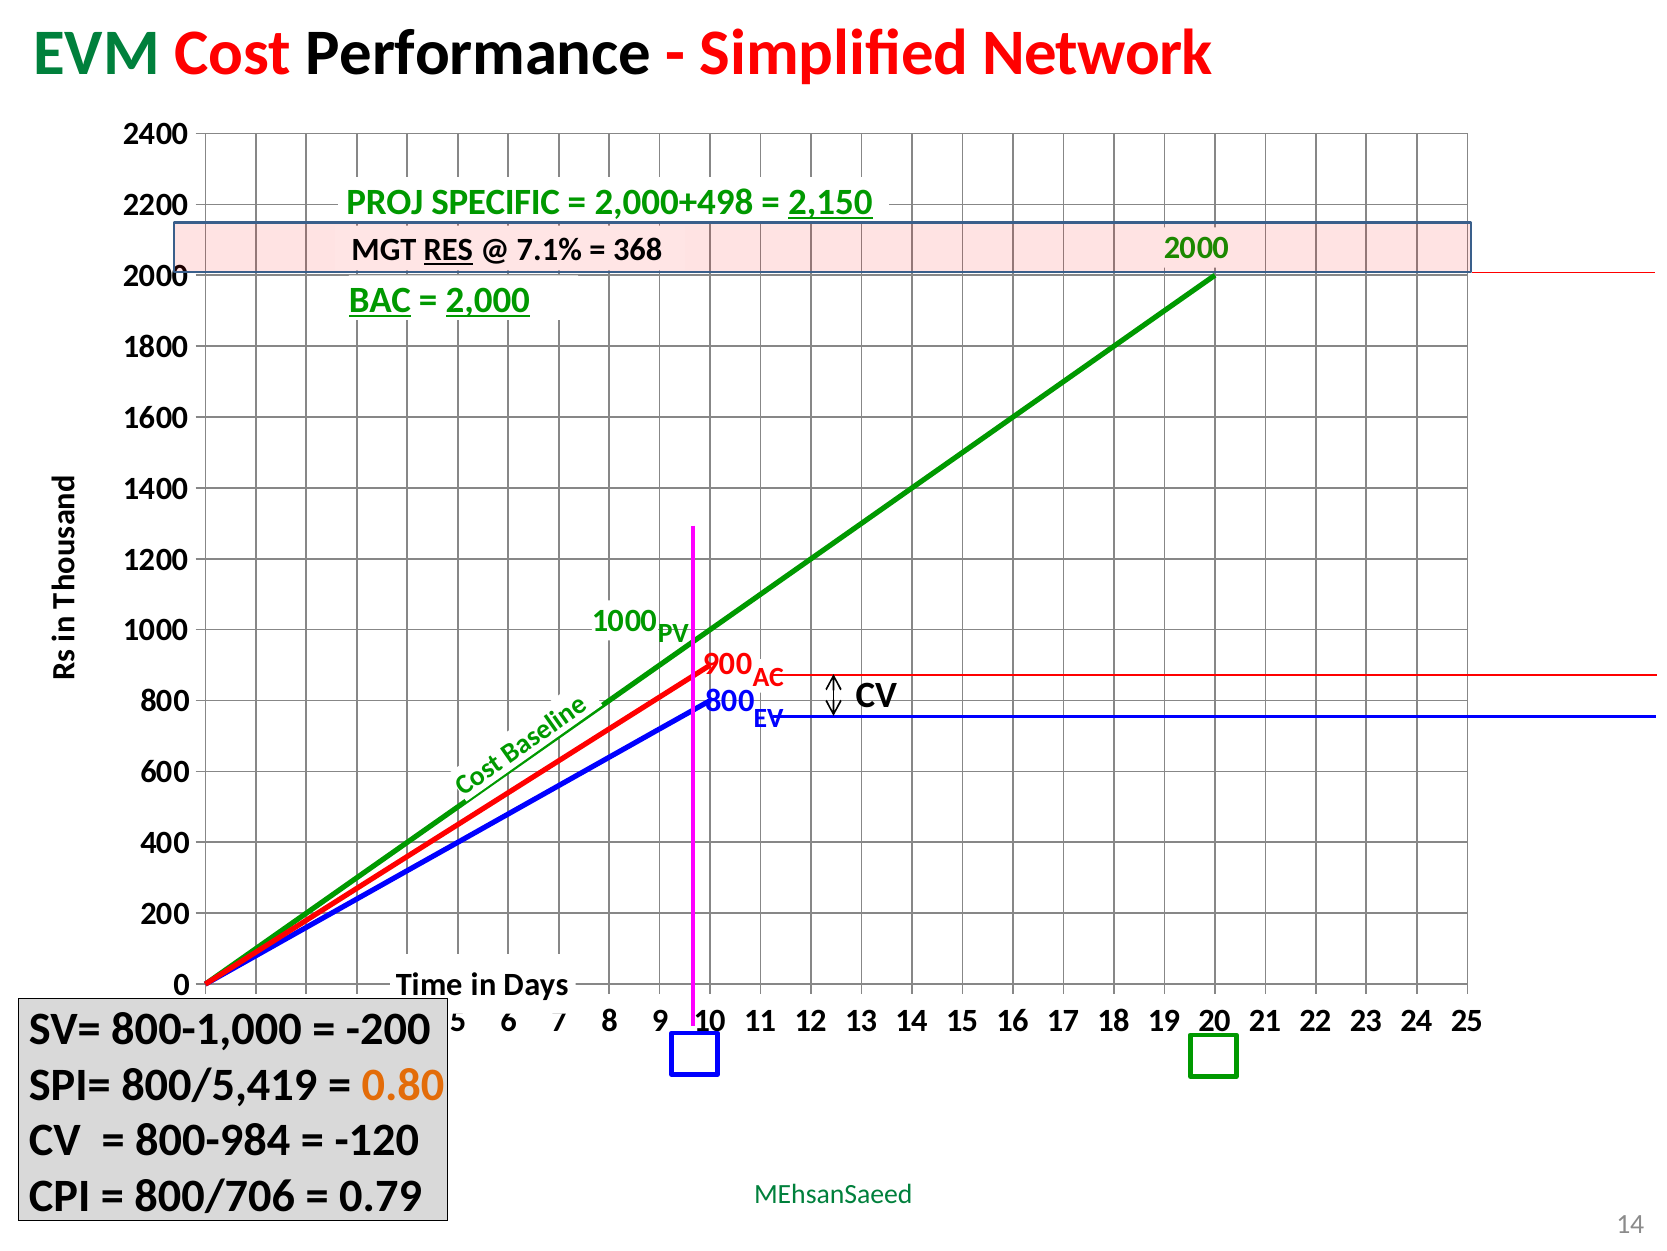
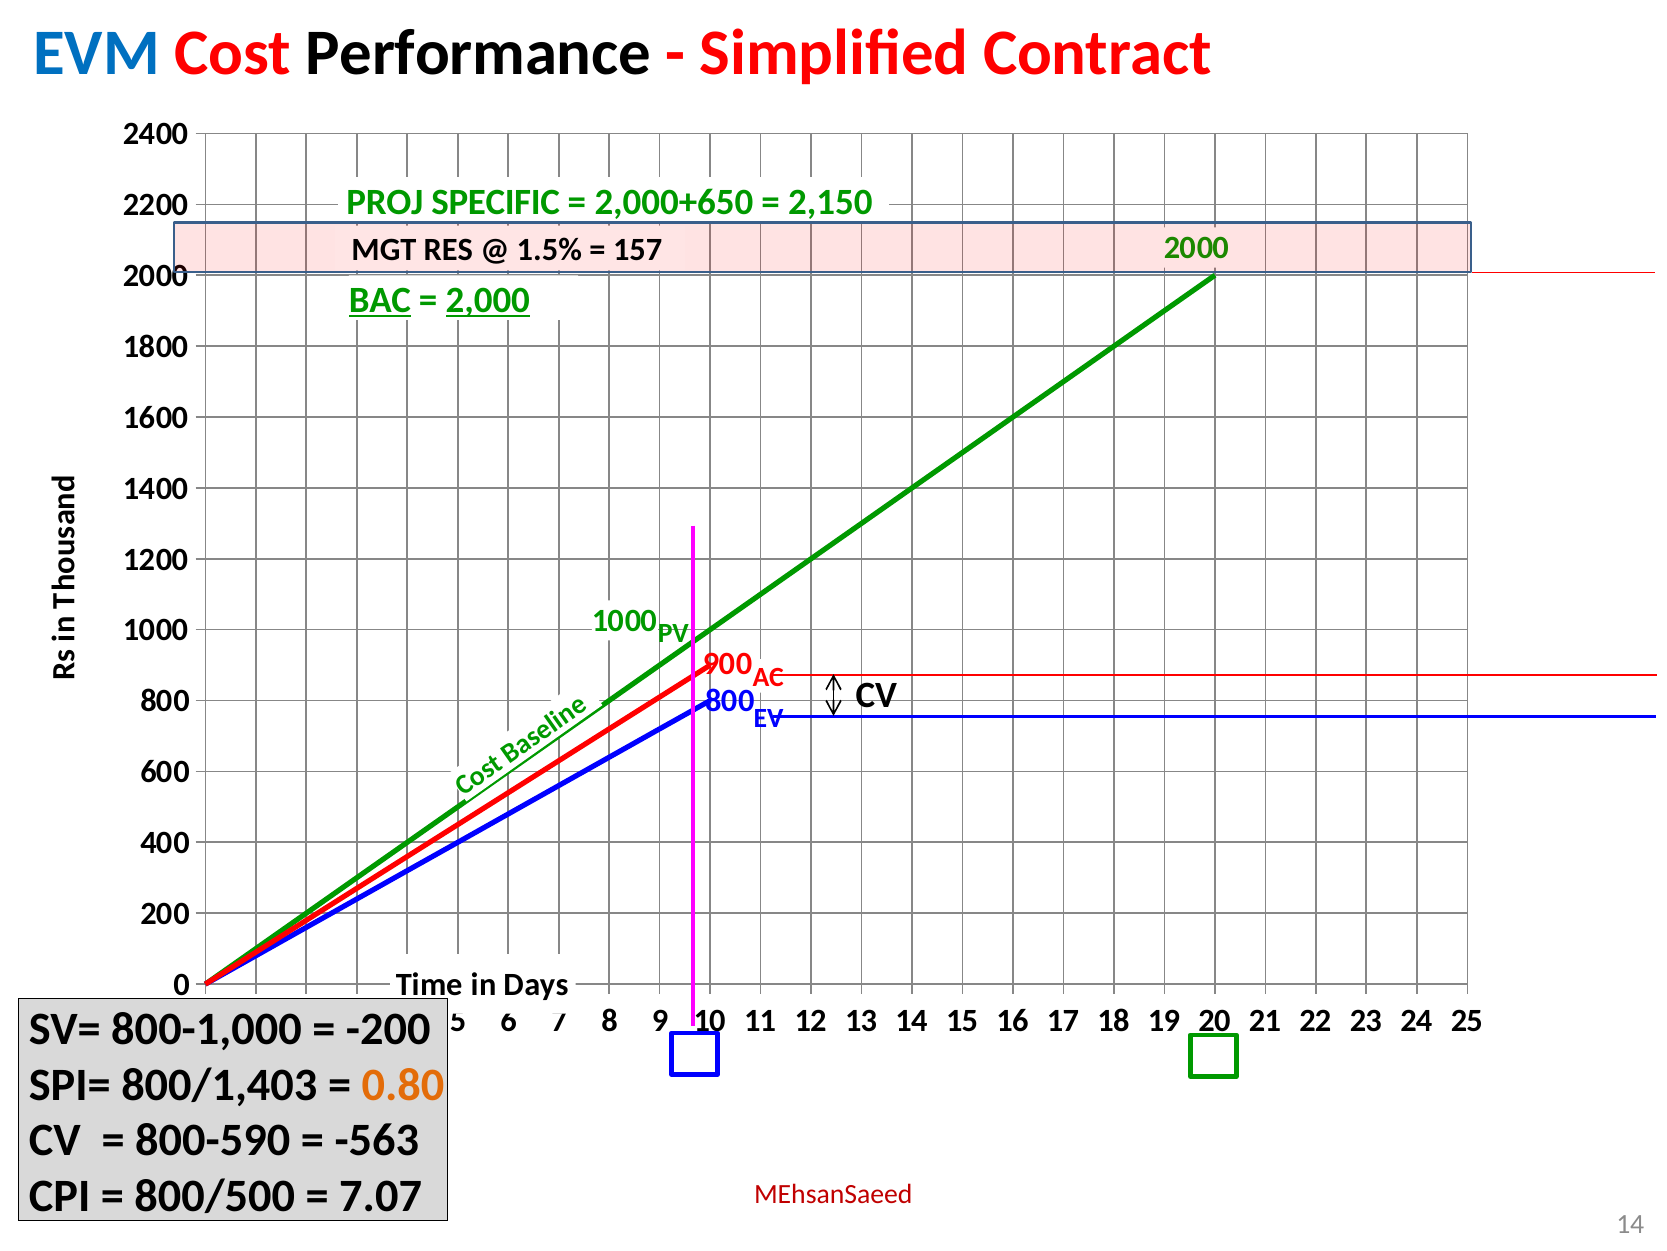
EVM colour: green -> blue (97, 53)
Network: Network -> Contract (1097, 53)
2,000+498: 2,000+498 -> 2,000+650 (674, 202)
2,150 underline: present -> none (830, 202)
RES underline: present -> none (448, 250)
7.1%: 7.1% -> 1.5% (549, 250)
368: 368 -> 157 (638, 250)
800/5,419: 800/5,419 -> 800/1,403 (219, 1084)
800-984: 800-984 -> 800-590 (213, 1140)
-120: -120 -> -563 (377, 1140)
800/706: 800/706 -> 800/500 (215, 1196)
0.79: 0.79 -> 7.07 (381, 1196)
MEhsanSaeed colour: green -> red (833, 1194)
